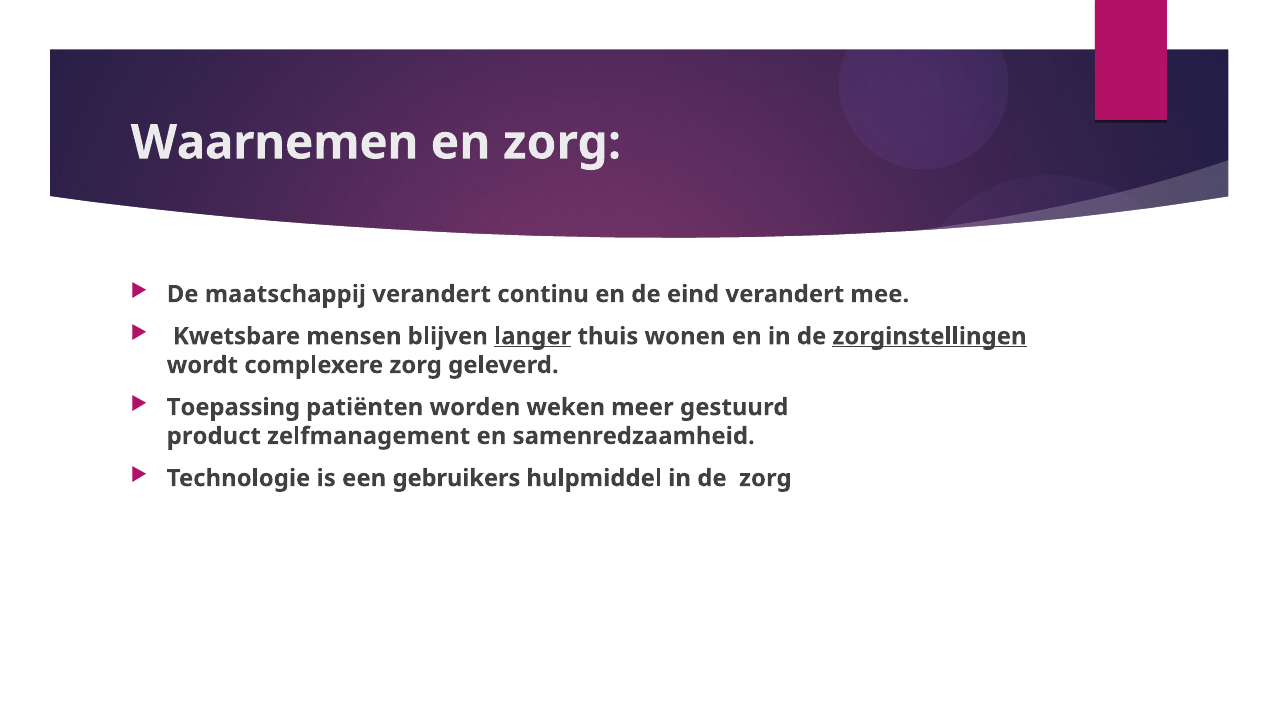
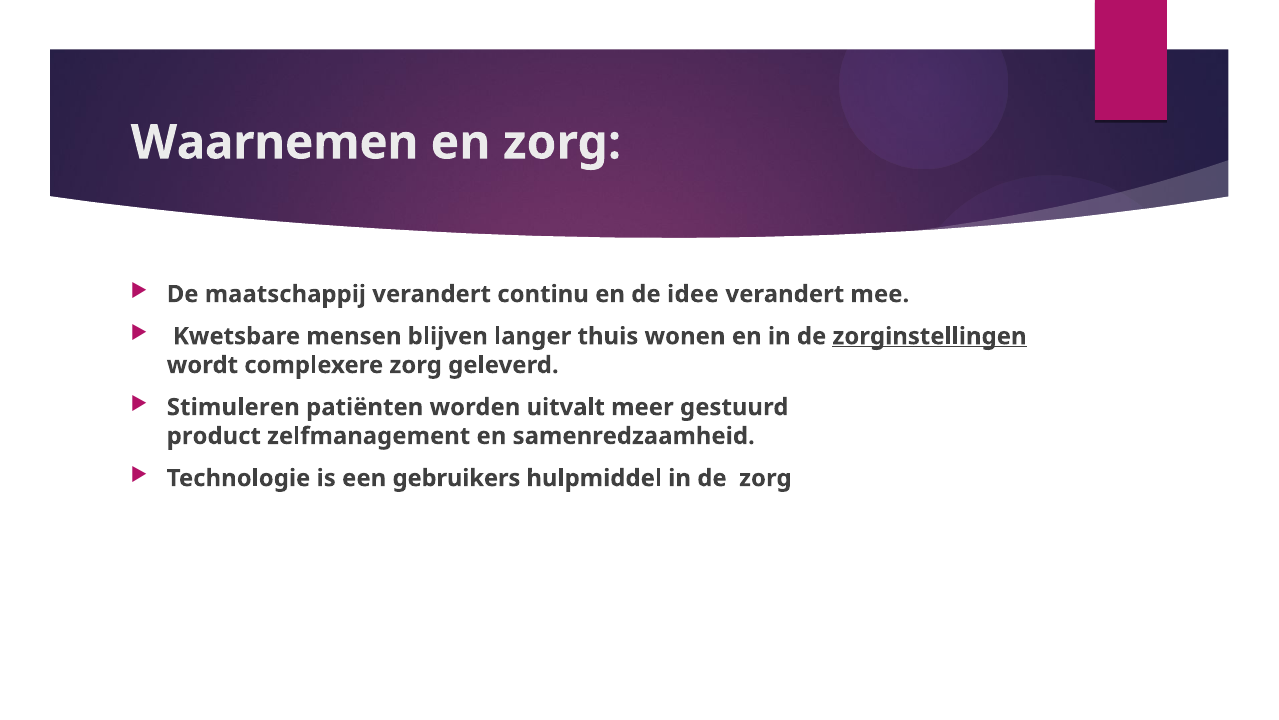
eind: eind -> idee (693, 294)
langer underline: present -> none (533, 336)
Toepassing: Toepassing -> Stimuleren (233, 407)
weken: weken -> uitvalt (566, 407)
